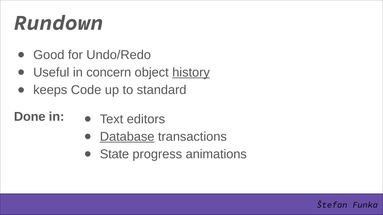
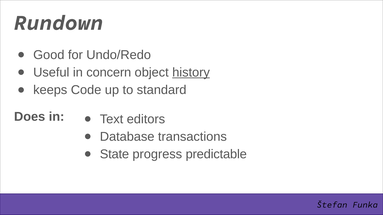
Done: Done -> Does (30, 117)
Database underline: present -> none (127, 137)
animations: animations -> predictable (216, 155)
